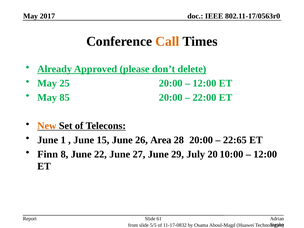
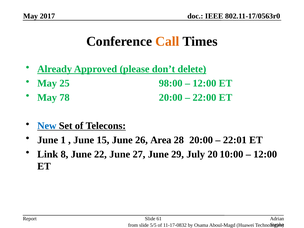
25 20:00: 20:00 -> 98:00 (171, 83)
85: 85 -> 78 (65, 97)
New colour: orange -> blue (47, 126)
22:65: 22:65 -> 22:01 (235, 140)
Finn: Finn -> Link (48, 154)
